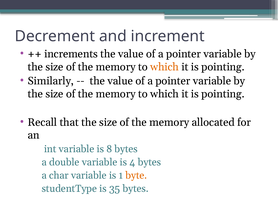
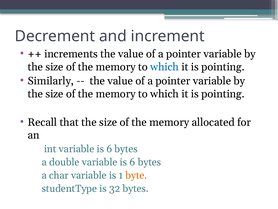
which colour: orange -> blue (165, 67)
int variable is 8: 8 -> 6 (109, 149)
double variable is 4: 4 -> 6 (132, 162)
35: 35 -> 32 (115, 188)
